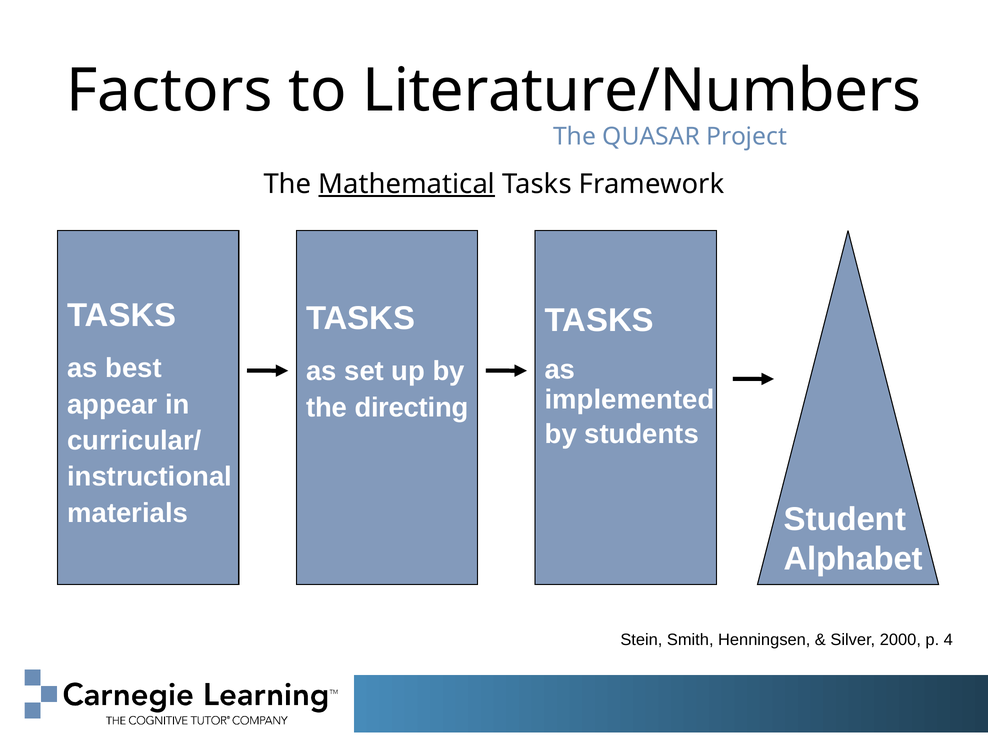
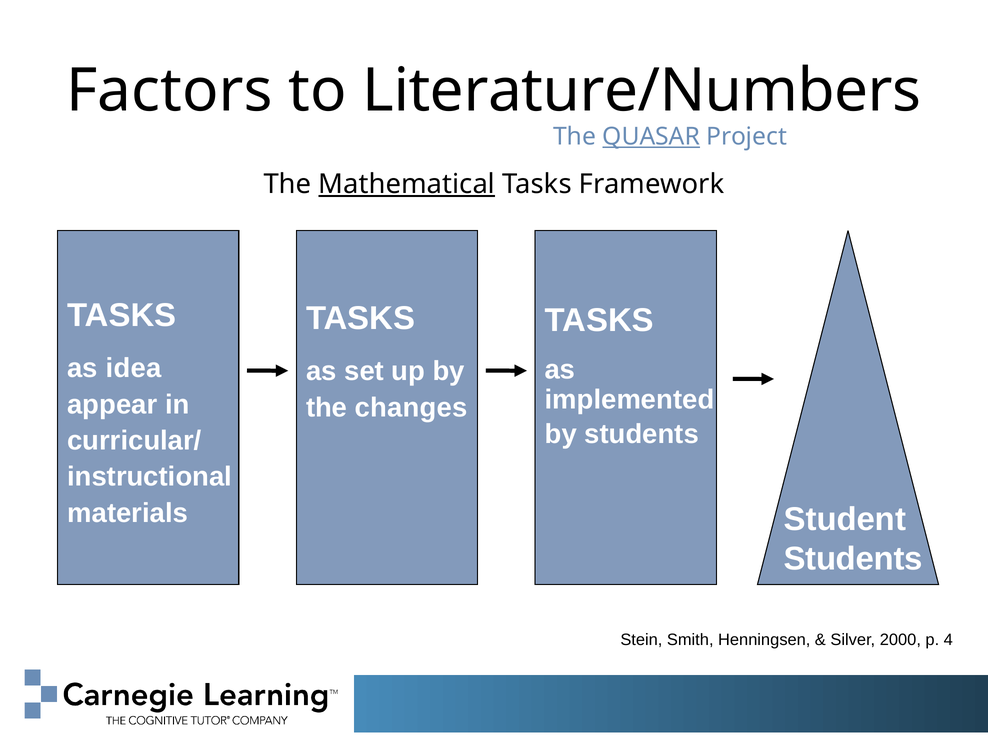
QUASAR underline: none -> present (651, 137)
best: best -> idea (134, 368)
directing: directing -> changes (411, 408)
Alphabet: Alphabet -> Students (853, 559)
